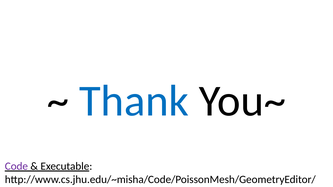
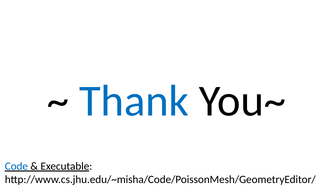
Code colour: purple -> blue (16, 167)
